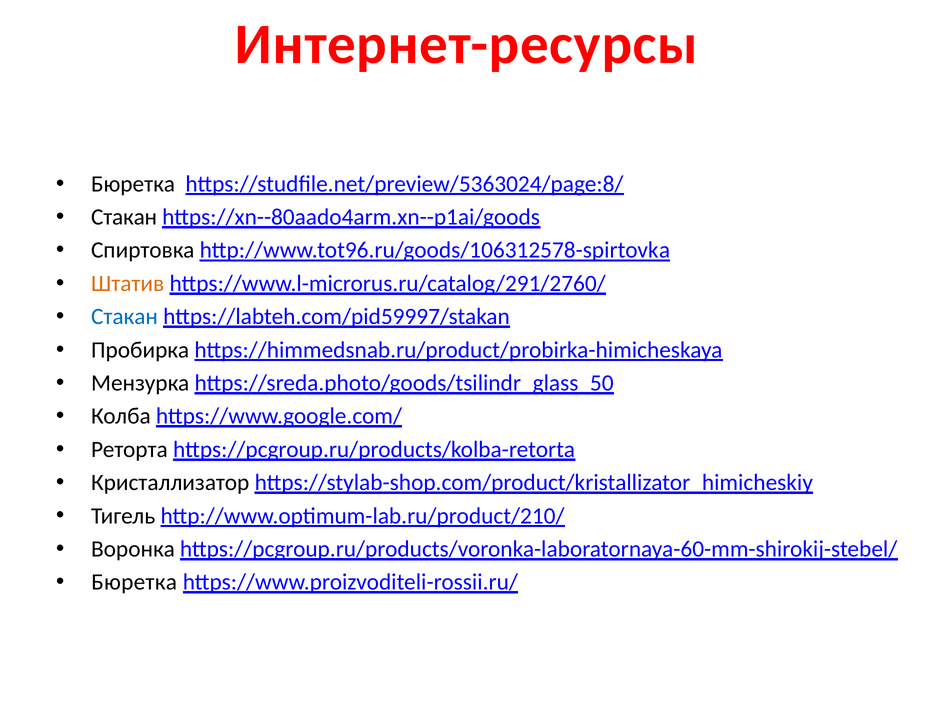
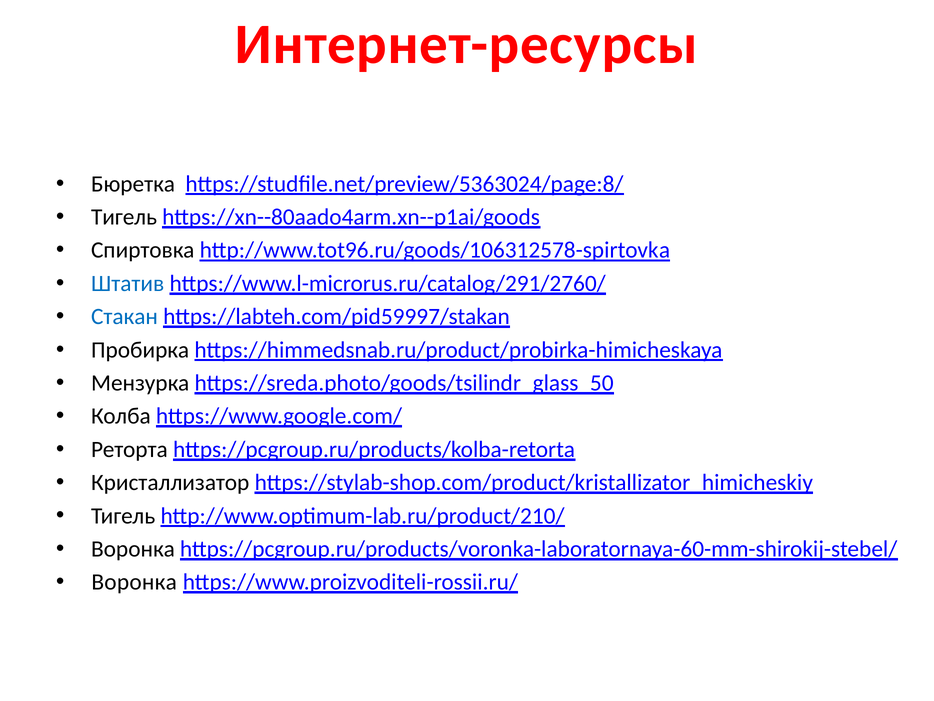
Стакан: Стакан -> Тигель (124, 217)
Штатив colour: orange -> blue (128, 283)
Бюретка: Бюретка -> Воронка (134, 582)
